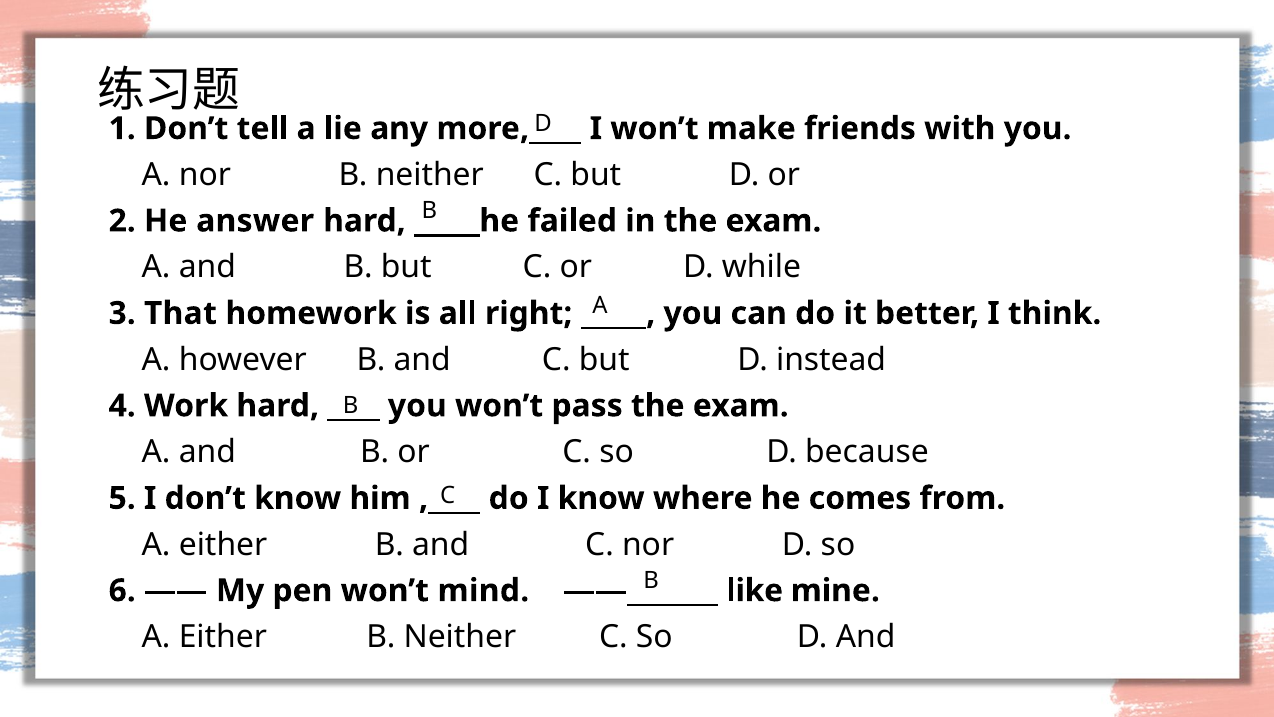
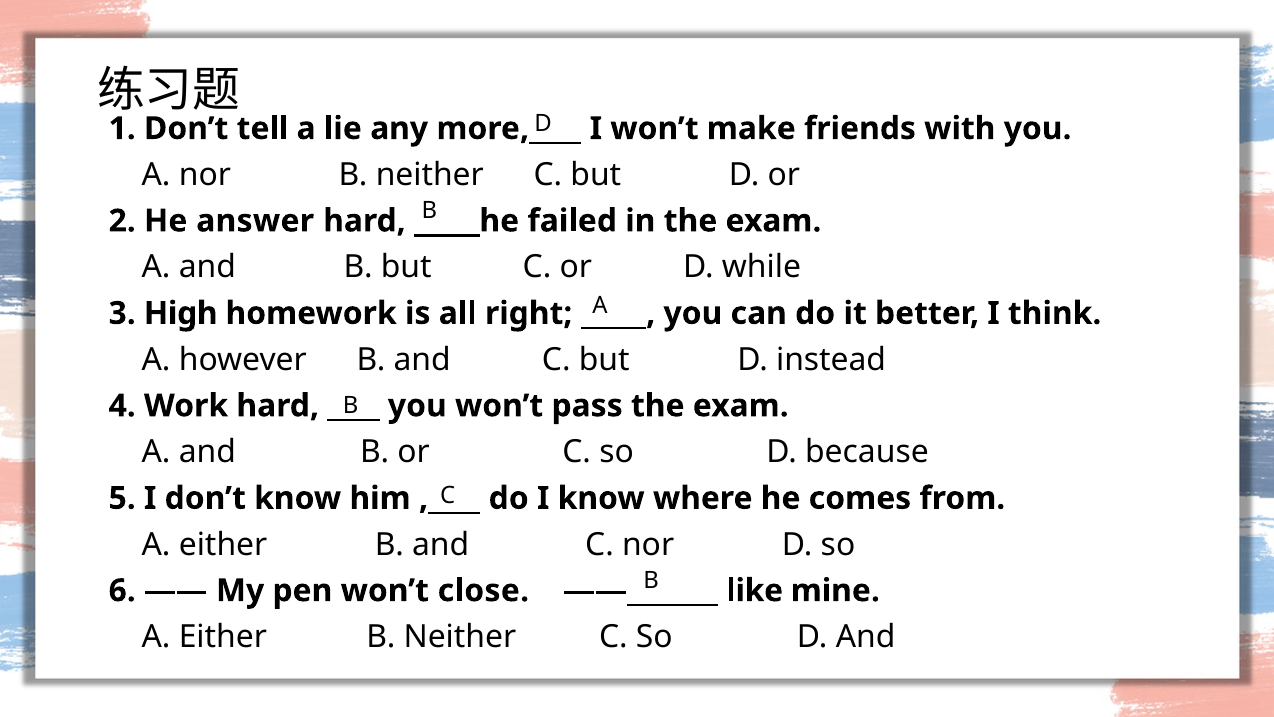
That: That -> High (181, 313)
mind: mind -> close (483, 590)
